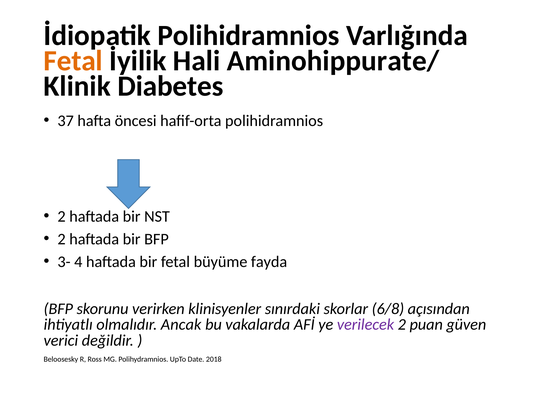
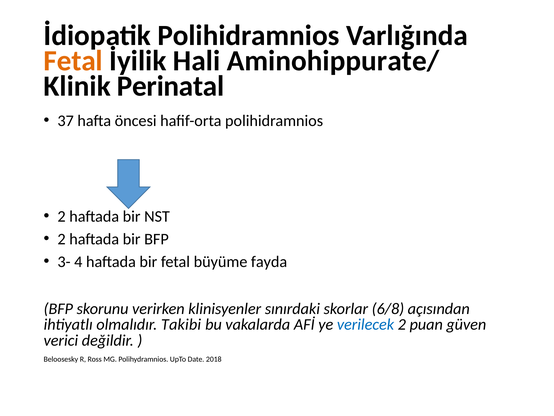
Diabetes: Diabetes -> Perinatal (171, 86)
Ancak: Ancak -> Takibi (181, 324)
verilecek colour: purple -> blue (366, 324)
